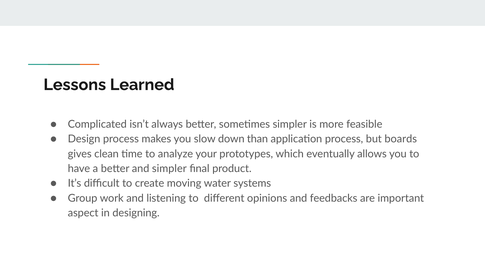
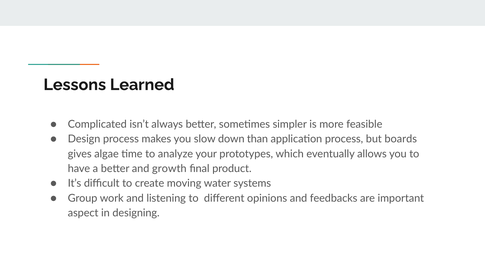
clean: clean -> algae (107, 154)
and simpler: simpler -> growth (169, 168)
